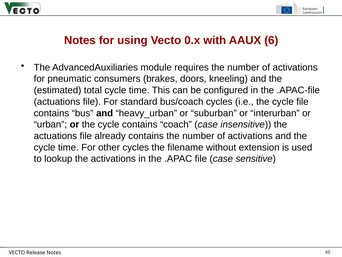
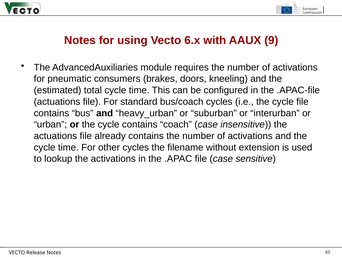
0.x: 0.x -> 6.x (192, 40)
6: 6 -> 9 (271, 40)
